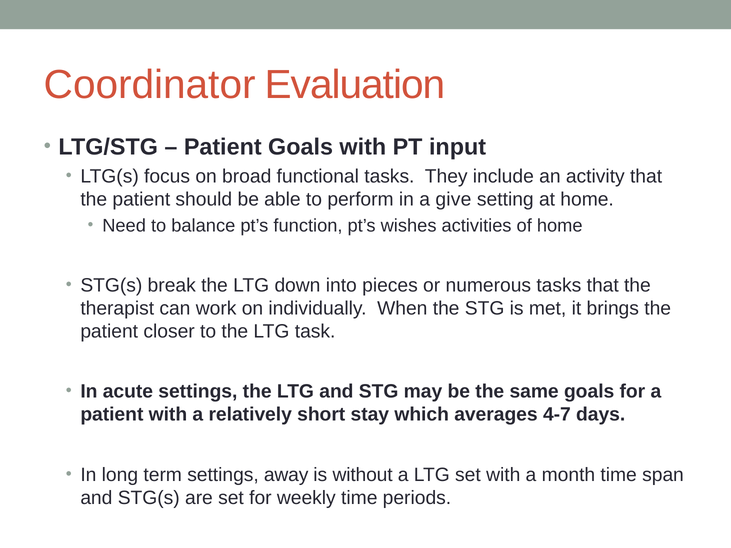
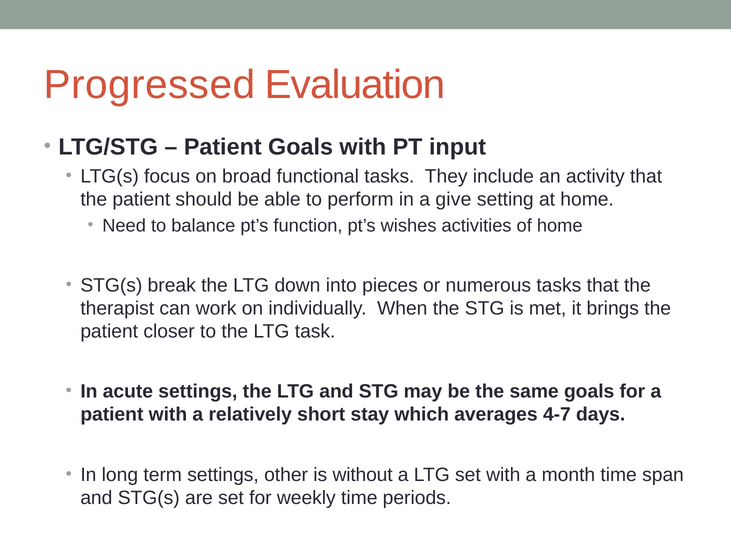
Coordinator: Coordinator -> Progressed (150, 85)
away: away -> other (286, 475)
